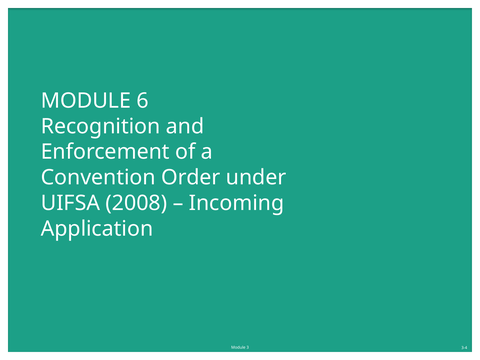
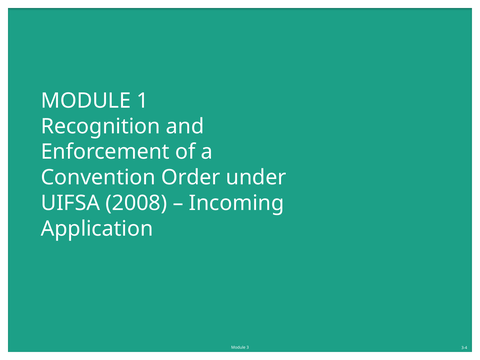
6: 6 -> 1 (143, 101)
